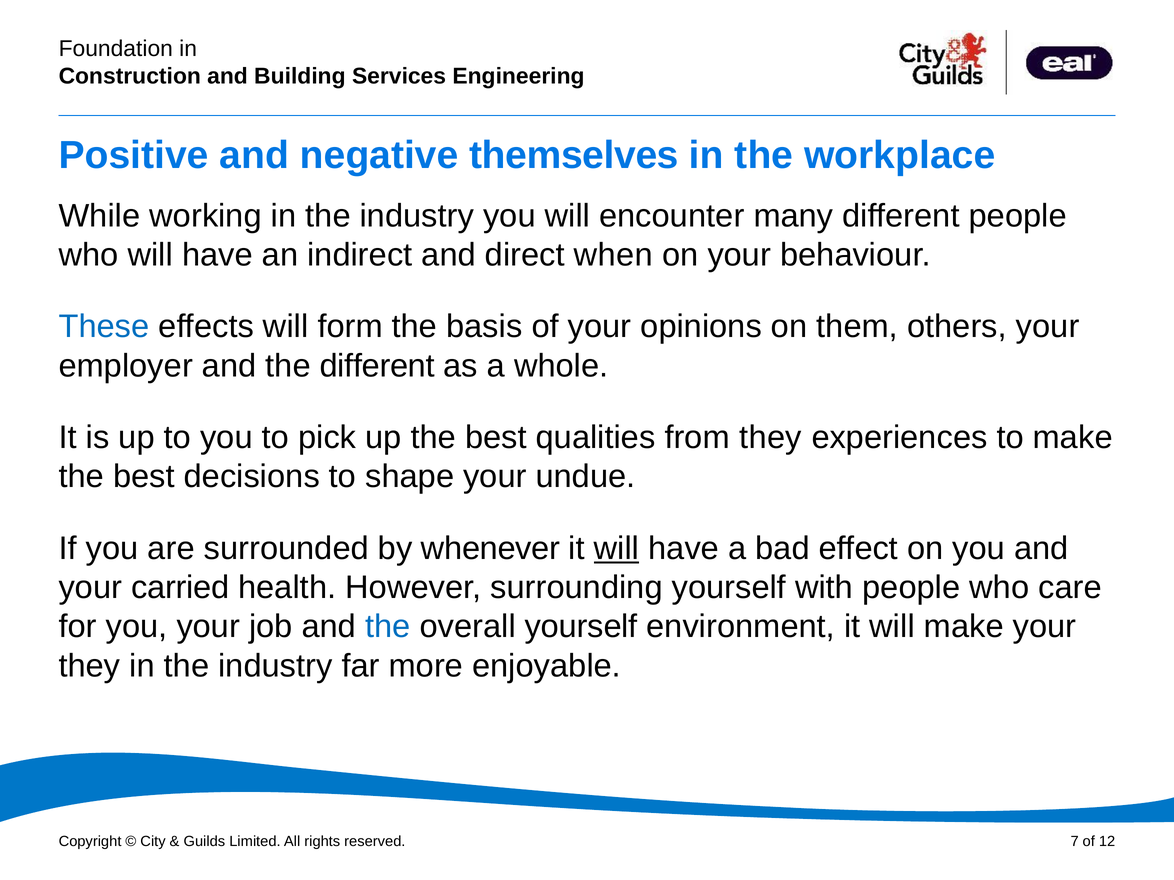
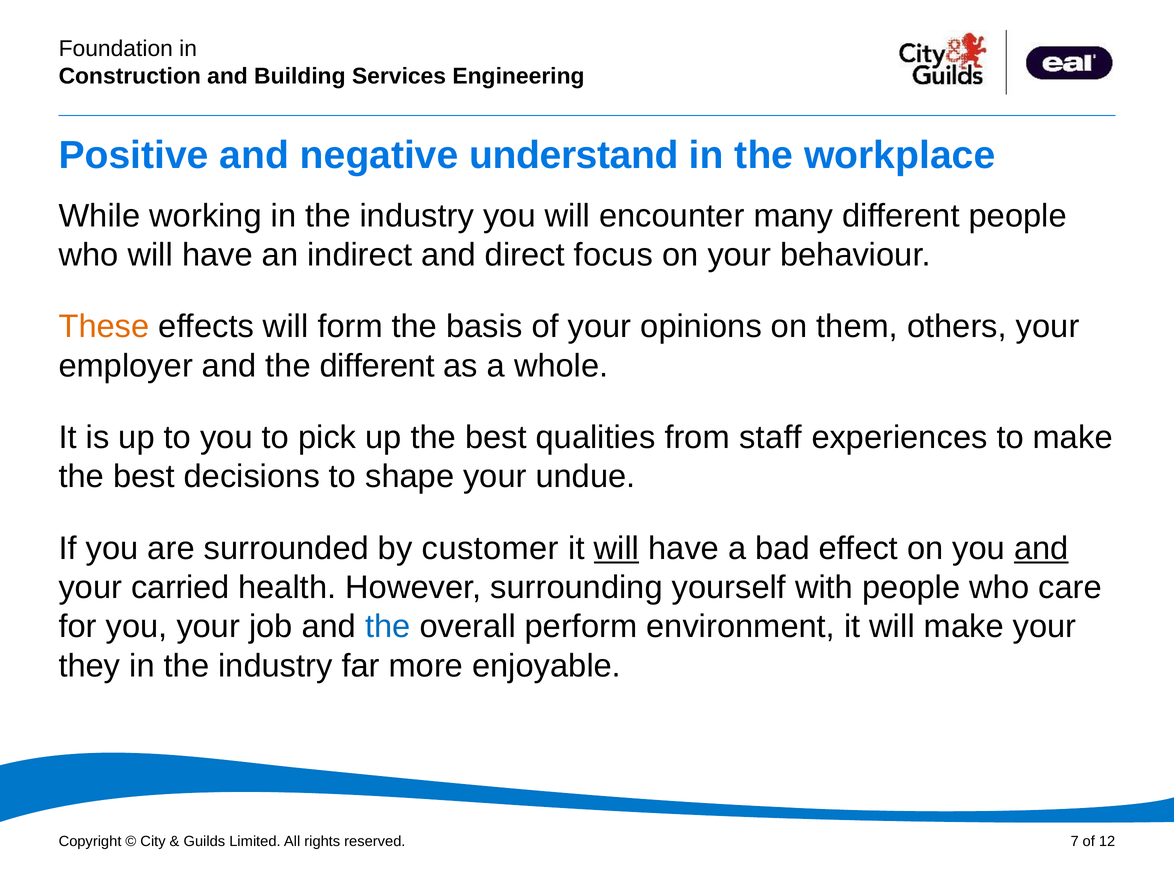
themselves: themselves -> understand (574, 156)
when: when -> focus (613, 255)
These colour: blue -> orange (104, 327)
from they: they -> staff (770, 438)
whenever: whenever -> customer (490, 549)
and underline: none -> present (1041, 549)
overall yourself: yourself -> perform (581, 627)
